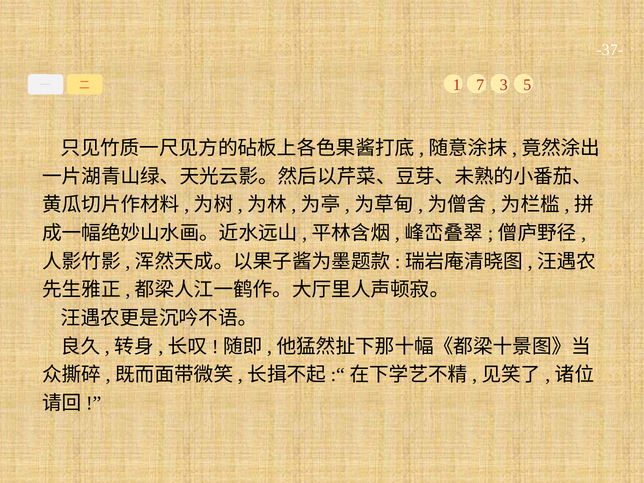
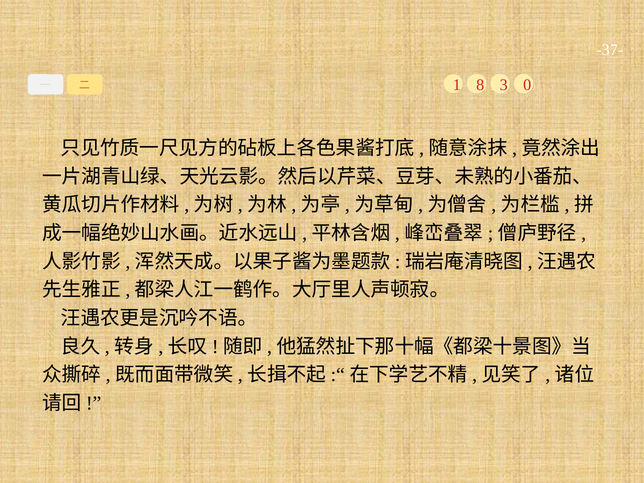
7: 7 -> 8 (480, 85)
5: 5 -> 0 (527, 85)
